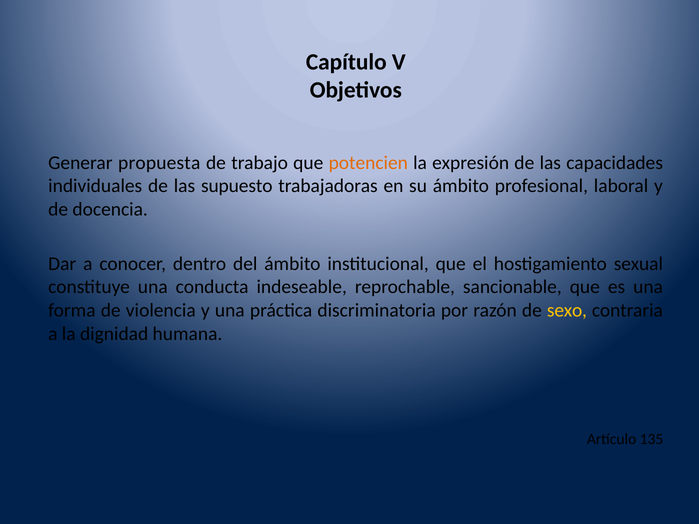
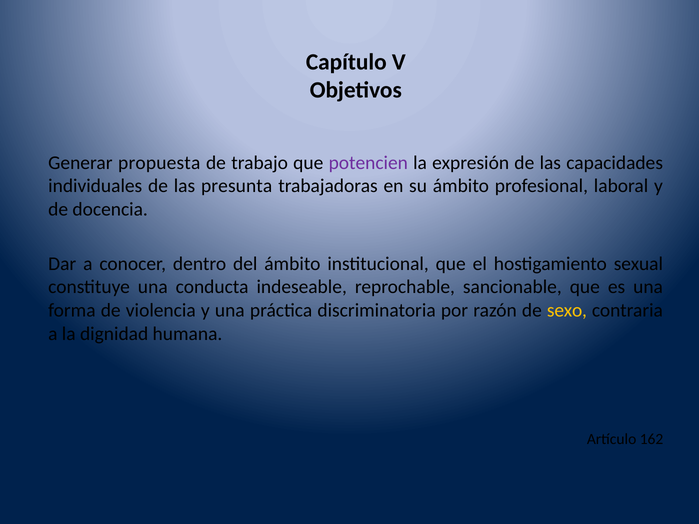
potencien colour: orange -> purple (368, 163)
supuesto: supuesto -> presunta (237, 186)
135: 135 -> 162 (652, 439)
